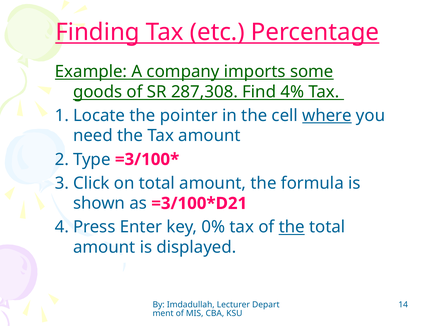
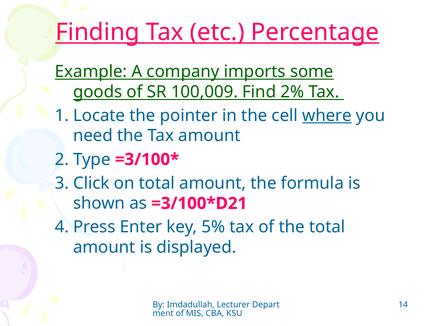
287,308: 287,308 -> 100,009 (204, 92)
4%: 4% -> 2% (292, 92)
0%: 0% -> 5% (213, 227)
the underline: present -> none (292, 227)
